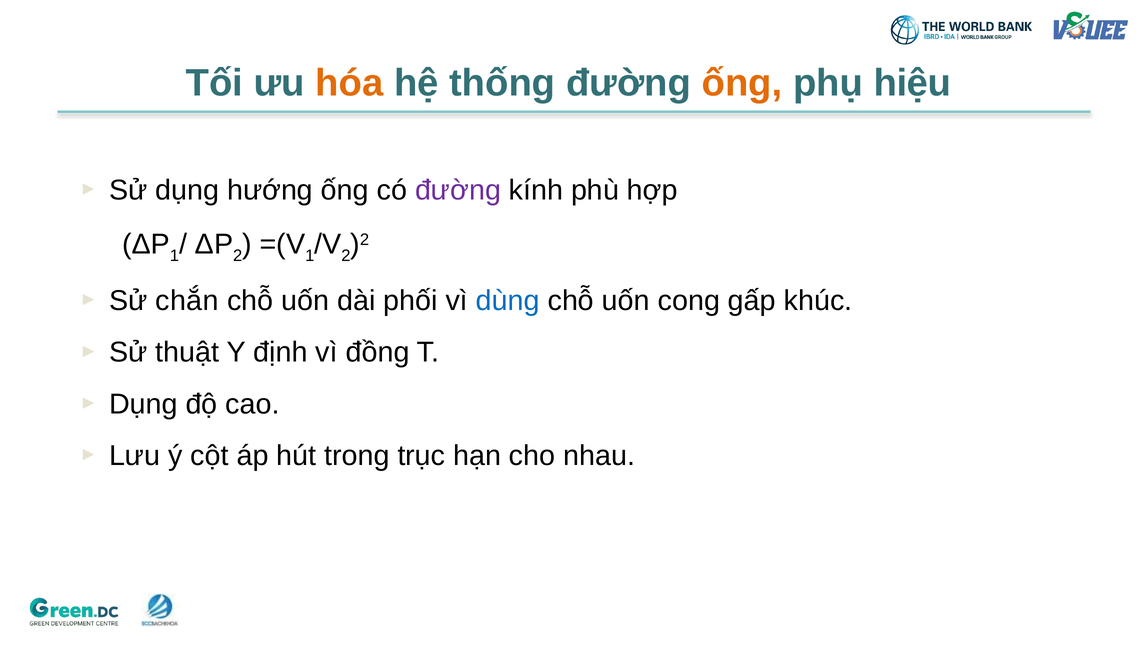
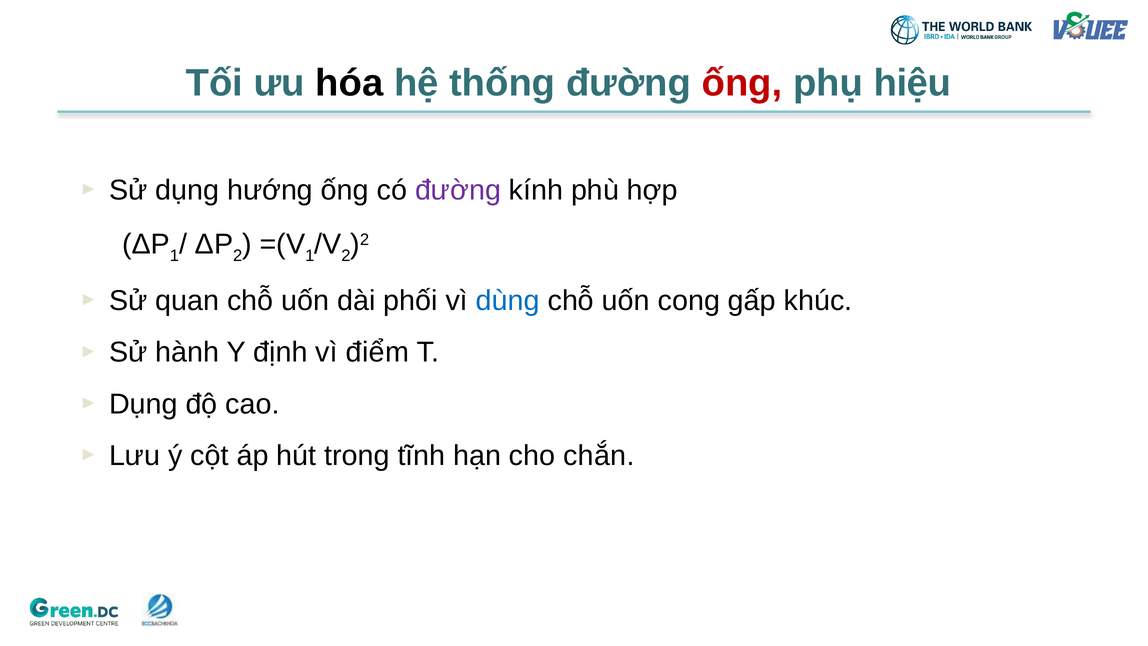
hóa colour: orange -> black (349, 83)
ống colour: orange -> red (742, 83)
chắn: chắn -> quan (187, 301)
thuật: thuật -> hành (187, 352)
đồng: đồng -> điểm (377, 352)
trục: trục -> tĩnh (421, 456)
nhau: nhau -> chắn (599, 456)
